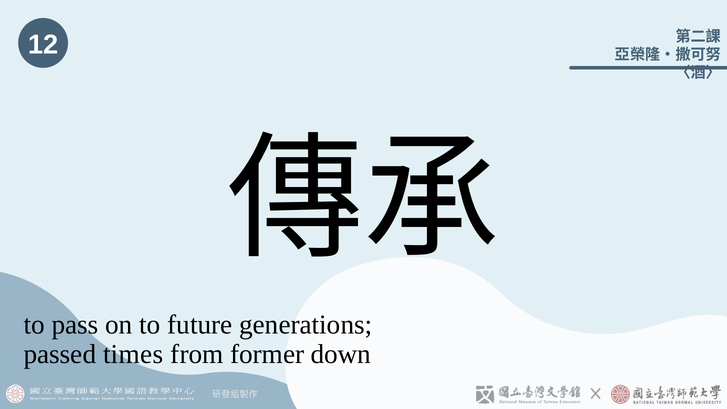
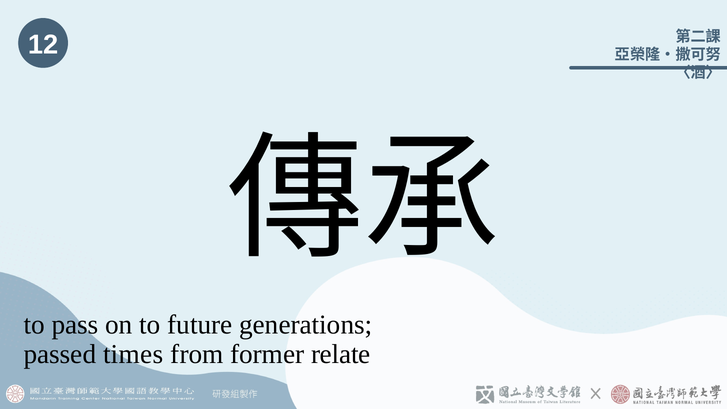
down: down -> relate (341, 354)
